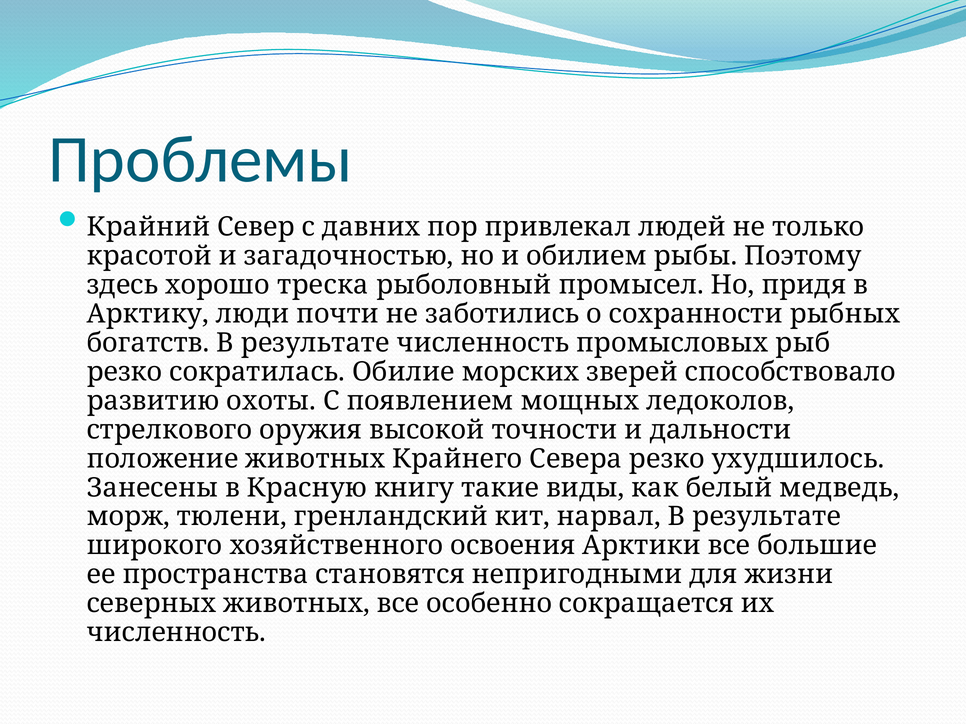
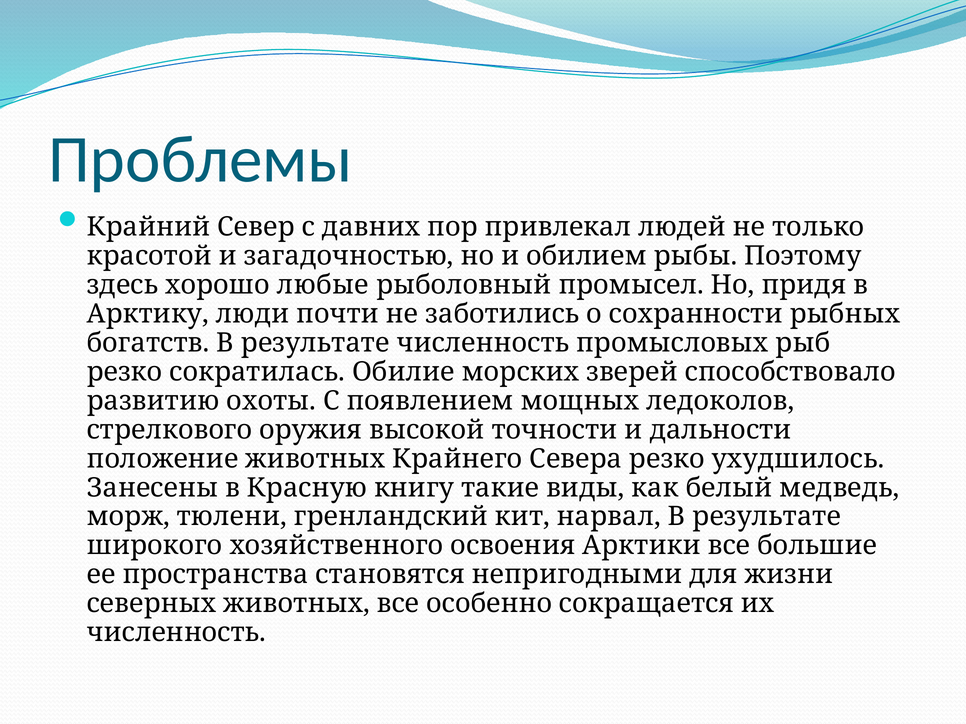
треска: треска -> любые (323, 285)
